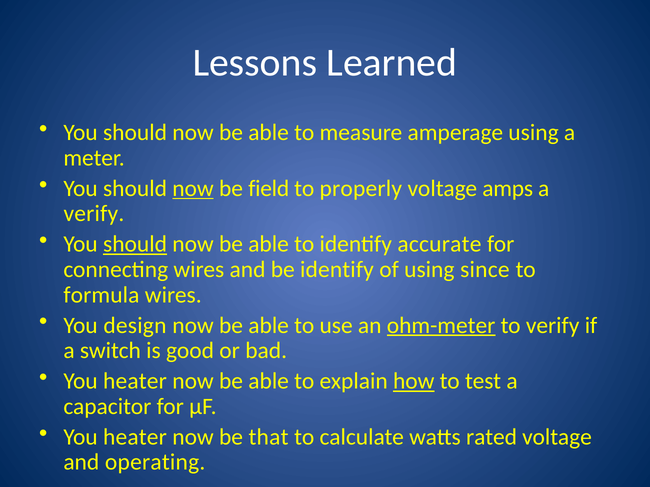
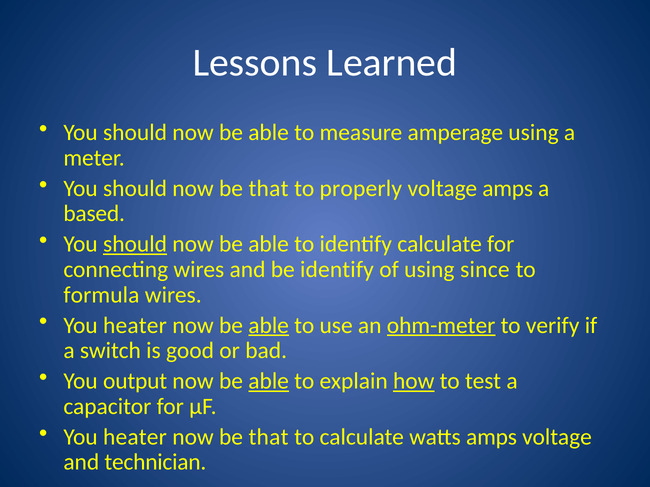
now underline: present -> none (193, 189)
field: field -> that (268, 189)
verify: verify -> based (94, 214)
identify accurate: accurate -> calculate (440, 244)
design: design -> heater (135, 326)
able underline: none -> present (269, 326)
heater: heater -> output (135, 382)
able underline: none -> present (269, 382)
watts rated: rated -> amps (492, 437)
operating: operating -> technician (155, 463)
